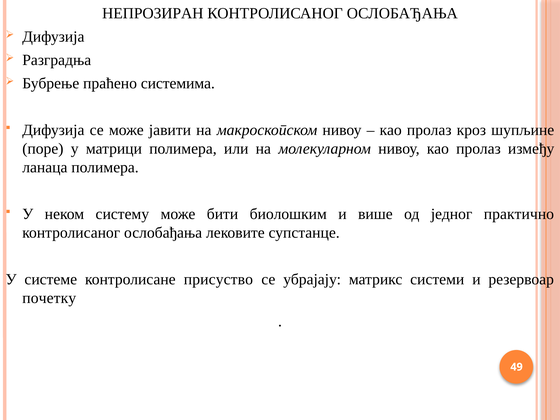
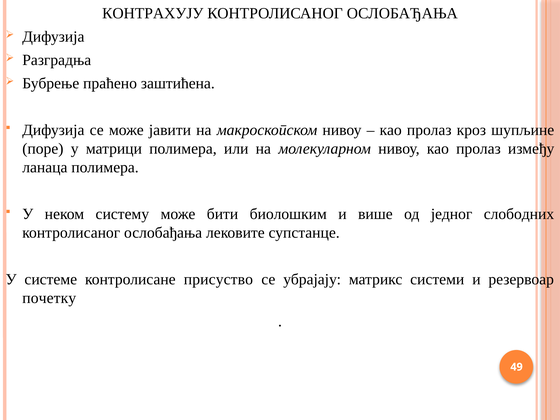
НЕПРОЗИРАН: НЕПРОЗИРАН -> КОНТРАХУЈУ (153, 13)
системима: системима -> заштићена (178, 83)
практично: практично -> слободних (519, 214)
